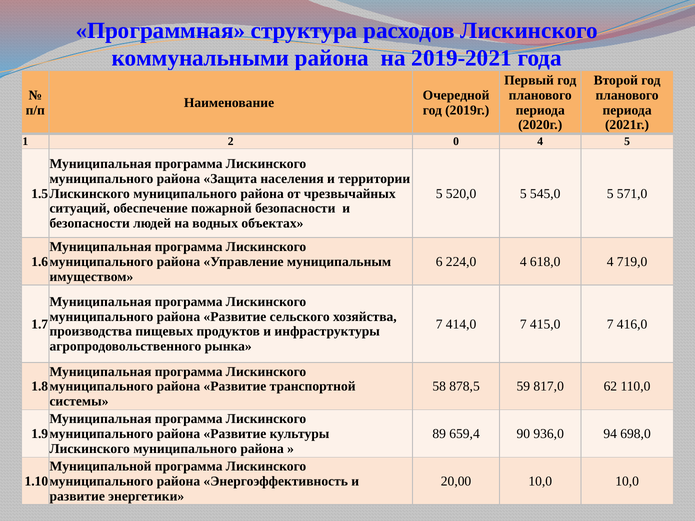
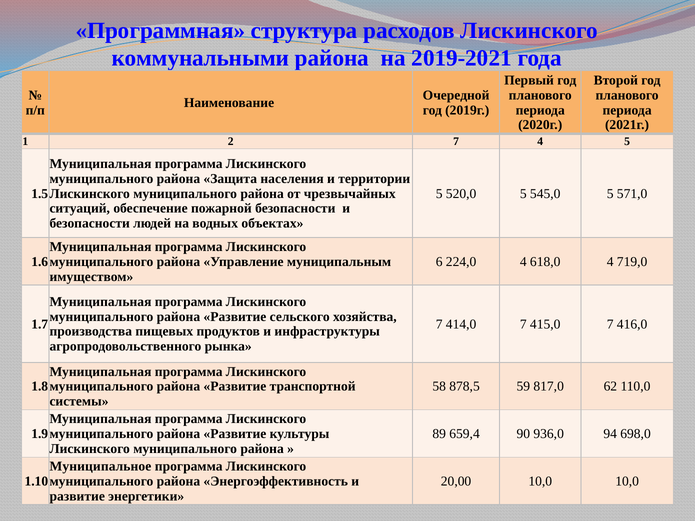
2 0: 0 -> 7 (456, 142)
Муниципальной: Муниципальной -> Муниципальное (100, 467)
